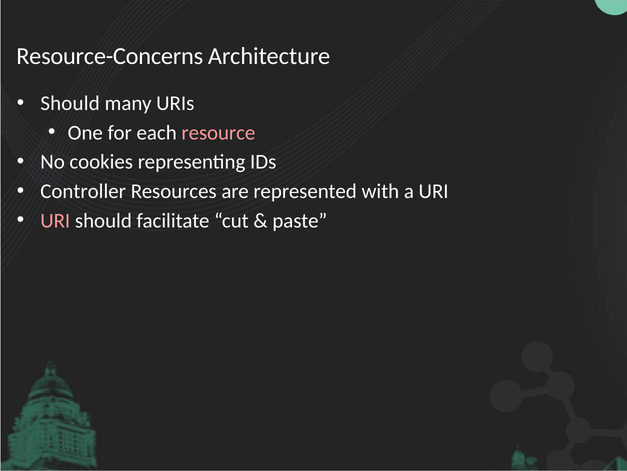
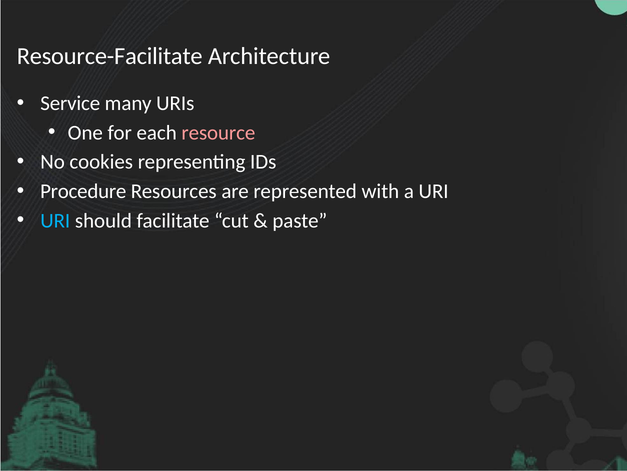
Resource-Concerns: Resource-Concerns -> Resource-Facilitate (110, 56)
Should: Should -> Service (70, 103)
Controller: Controller -> Procedure (83, 191)
URI colour: pink -> light blue (55, 220)
